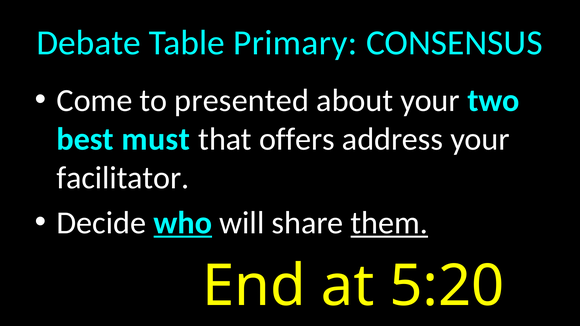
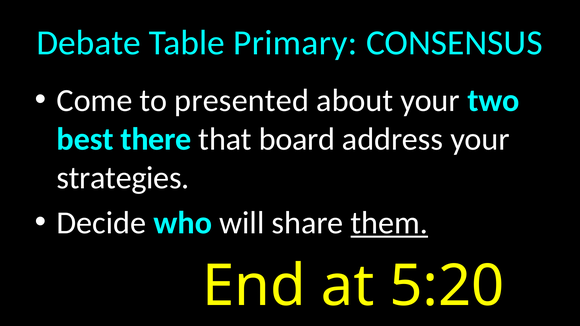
must: must -> there (156, 139)
offers: offers -> board (297, 139)
facilitator: facilitator -> strategies (123, 178)
who underline: present -> none (183, 223)
